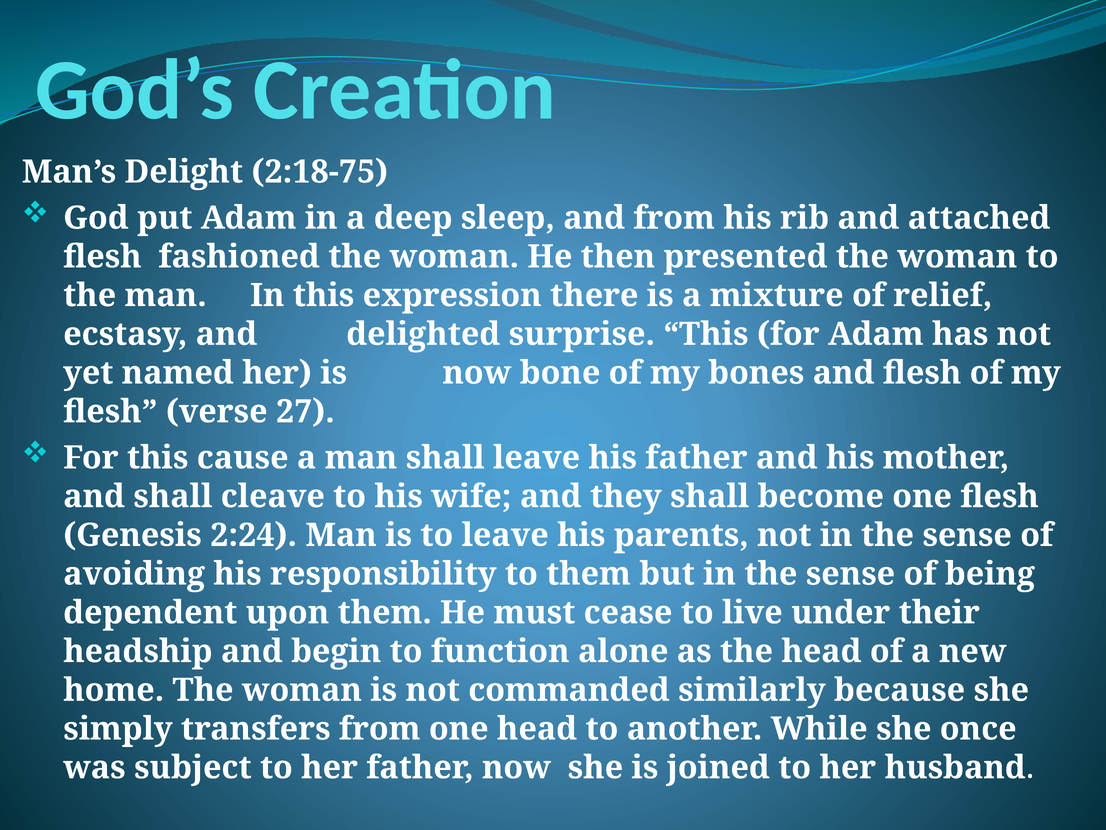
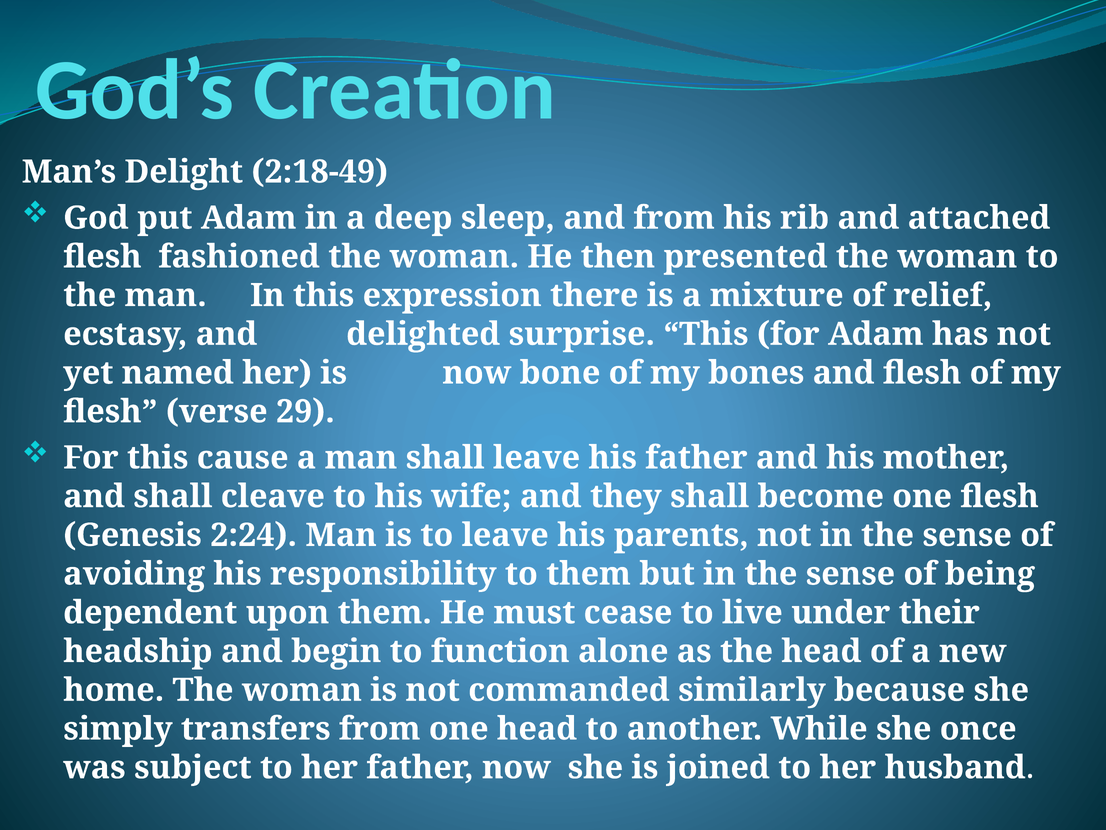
2:18-75: 2:18-75 -> 2:18-49 (320, 172)
27: 27 -> 29 (305, 411)
